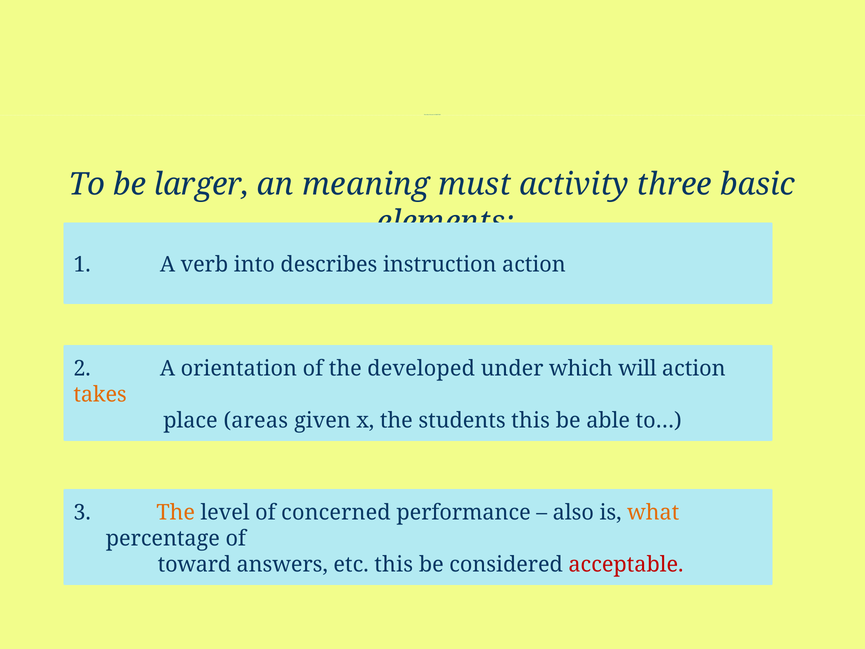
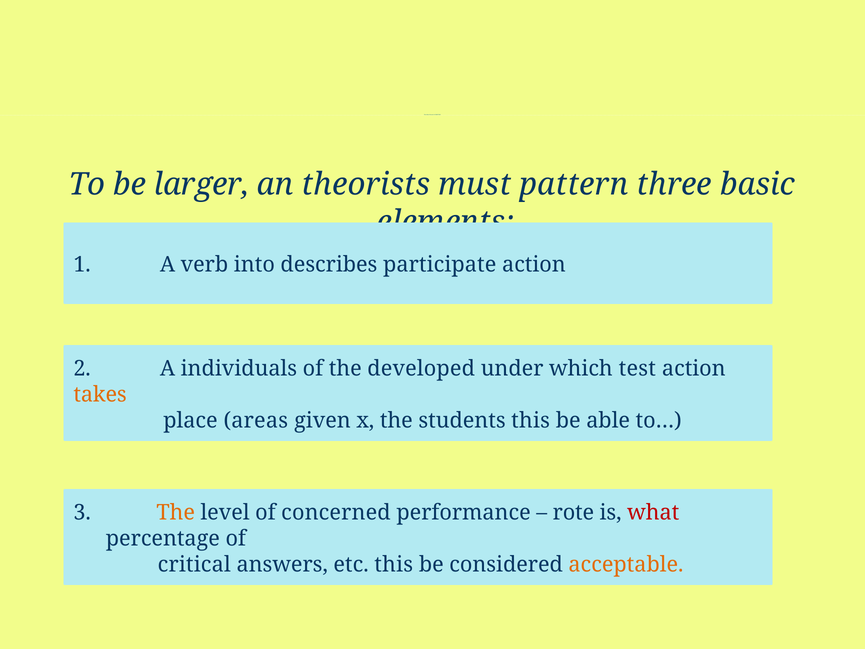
meaning: meaning -> theorists (366, 184)
activity: activity -> pattern (574, 184)
instruction: instruction -> participate (440, 265)
orientation: orientation -> individuals (239, 368)
will: will -> test (637, 368)
also: also -> rote (573, 513)
what colour: orange -> red (653, 513)
toward: toward -> critical (194, 564)
acceptable colour: red -> orange (626, 564)
